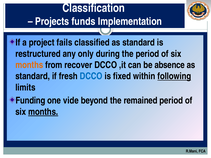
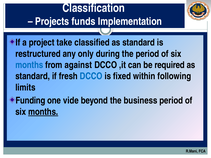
fails: fails -> take (64, 43)
months colour: orange -> blue (29, 65)
recover: recover -> against (78, 65)
absence: absence -> required (170, 65)
following underline: present -> none (174, 76)
remained: remained -> business (140, 101)
